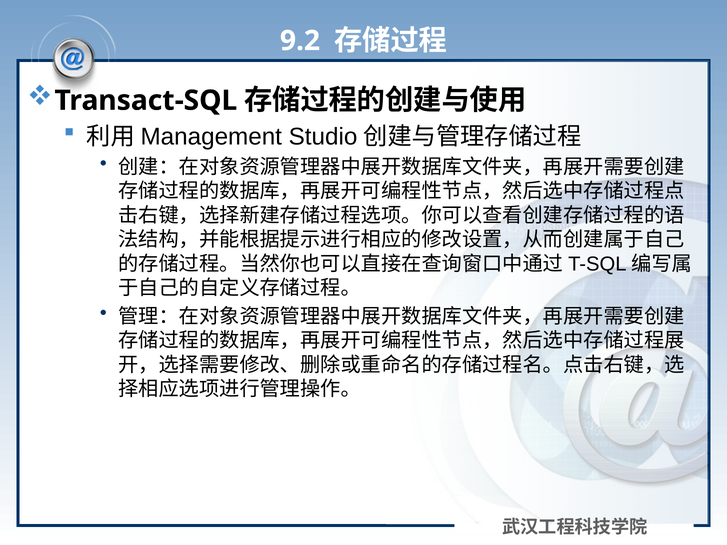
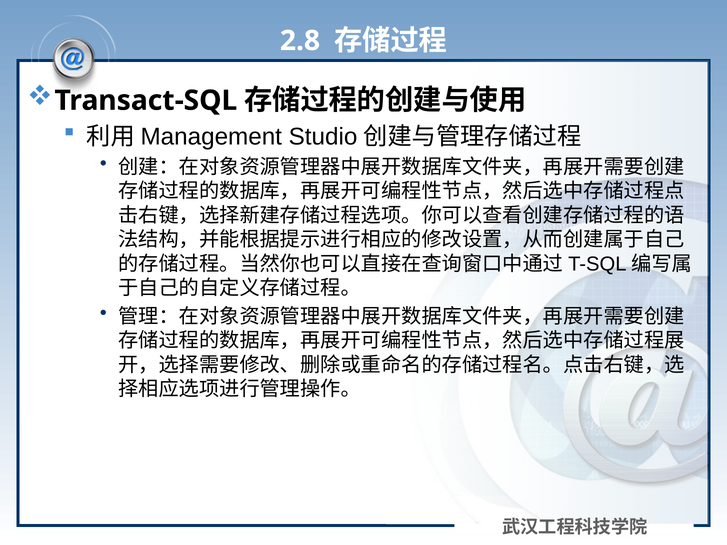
9.2: 9.2 -> 2.8 (300, 41)
